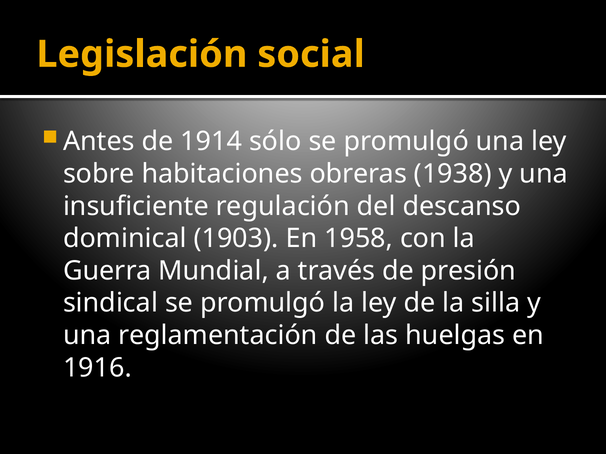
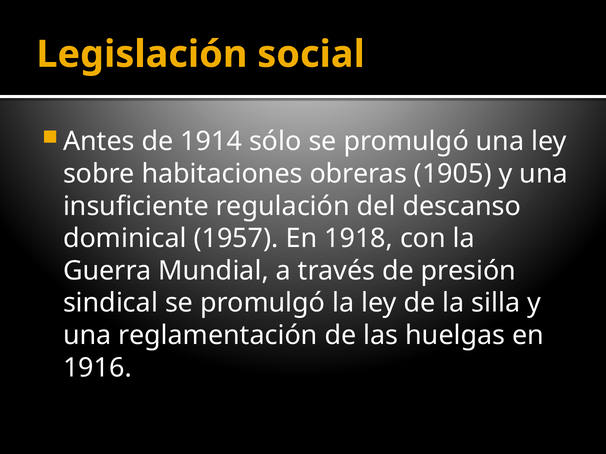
1938: 1938 -> 1905 (453, 174)
1903: 1903 -> 1957 (236, 239)
1958: 1958 -> 1918 (359, 239)
